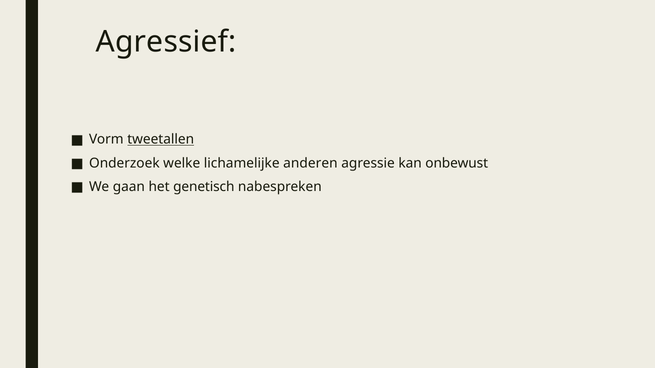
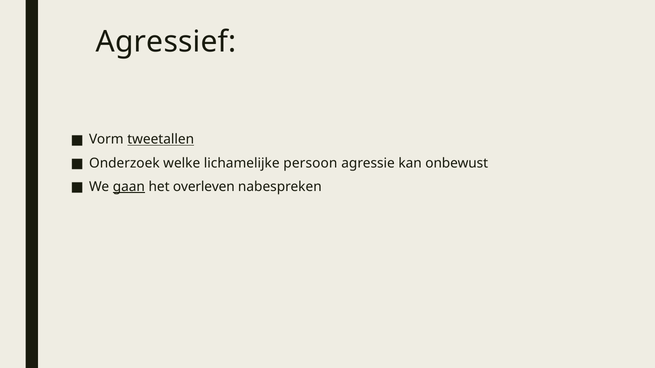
anderen: anderen -> persoon (310, 163)
gaan underline: none -> present (129, 187)
genetisch: genetisch -> overleven (204, 187)
